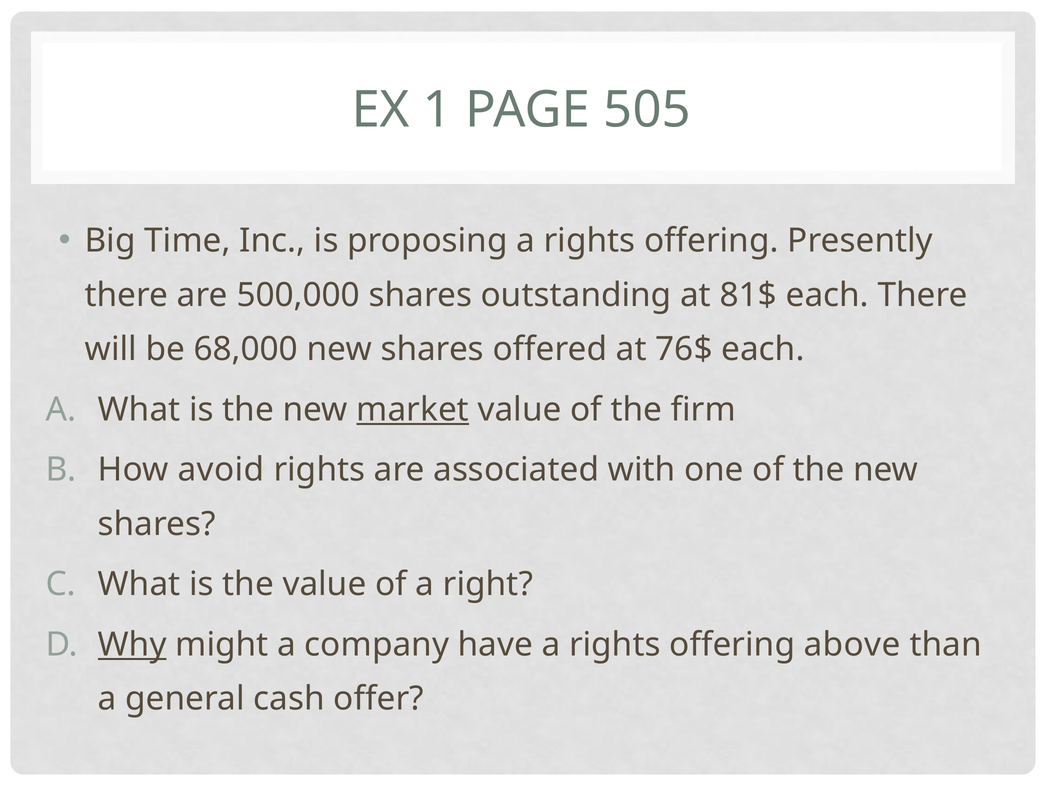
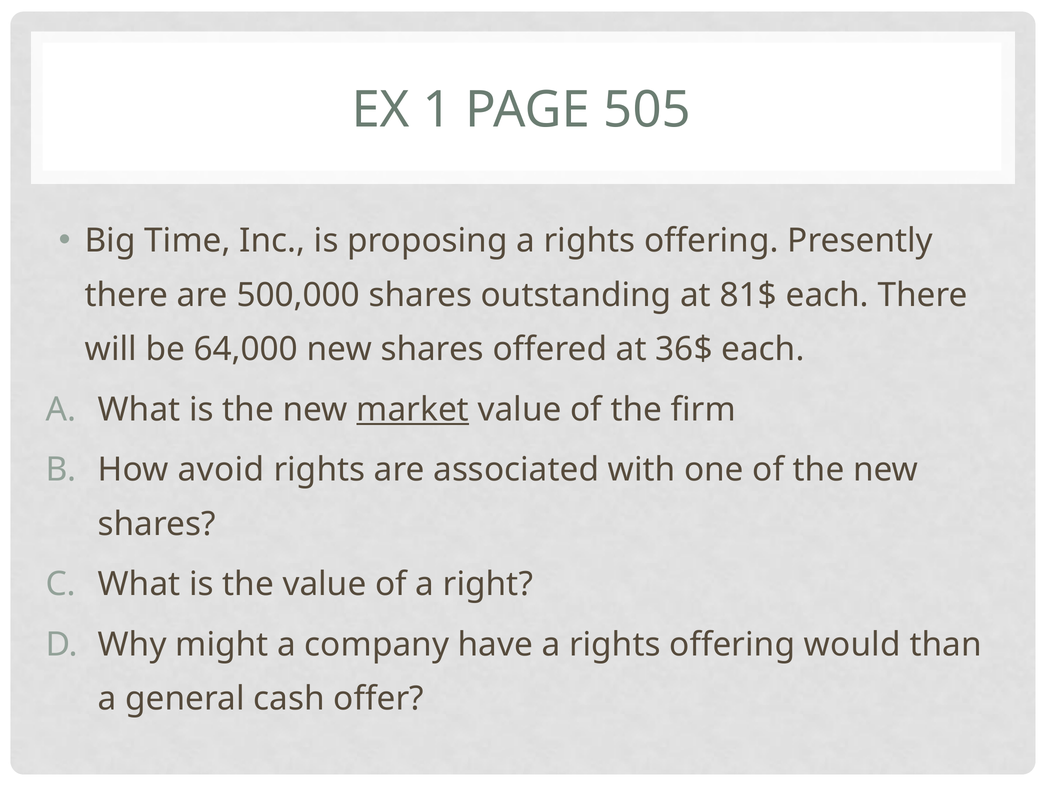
68,000: 68,000 -> 64,000 (246, 349)
76$: 76$ -> 36$ (684, 349)
Why underline: present -> none (132, 644)
above: above -> would (852, 644)
